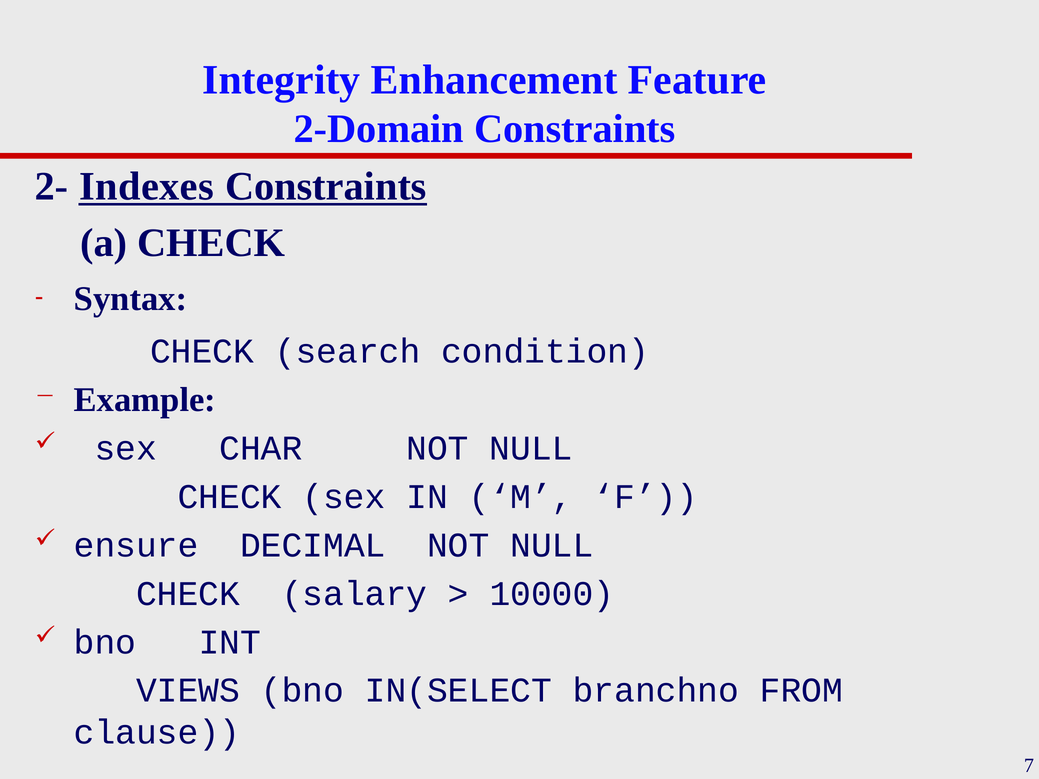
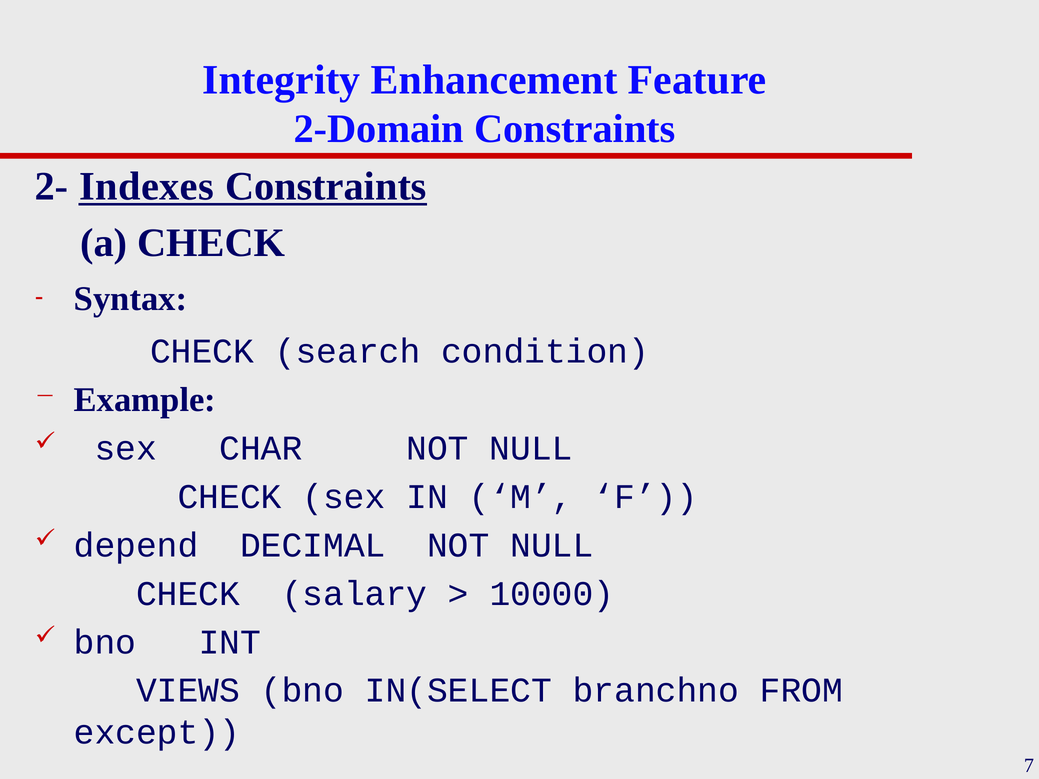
ensure: ensure -> depend (136, 545)
clause: clause -> except (157, 732)
